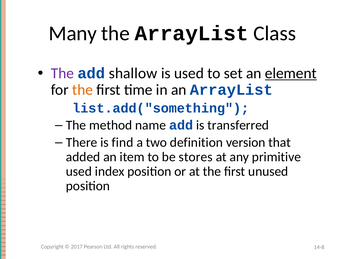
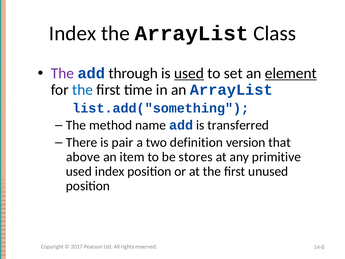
Many: Many -> Index (73, 33)
shallow: shallow -> through (133, 73)
used underline: none -> present (189, 73)
the colour: orange -> blue (83, 90)
find: find -> pair (123, 142)
added: added -> above (83, 157)
